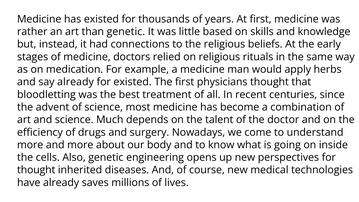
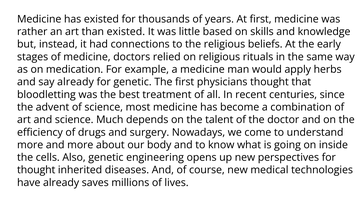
than genetic: genetic -> existed (126, 32)
for existed: existed -> genetic (133, 82)
